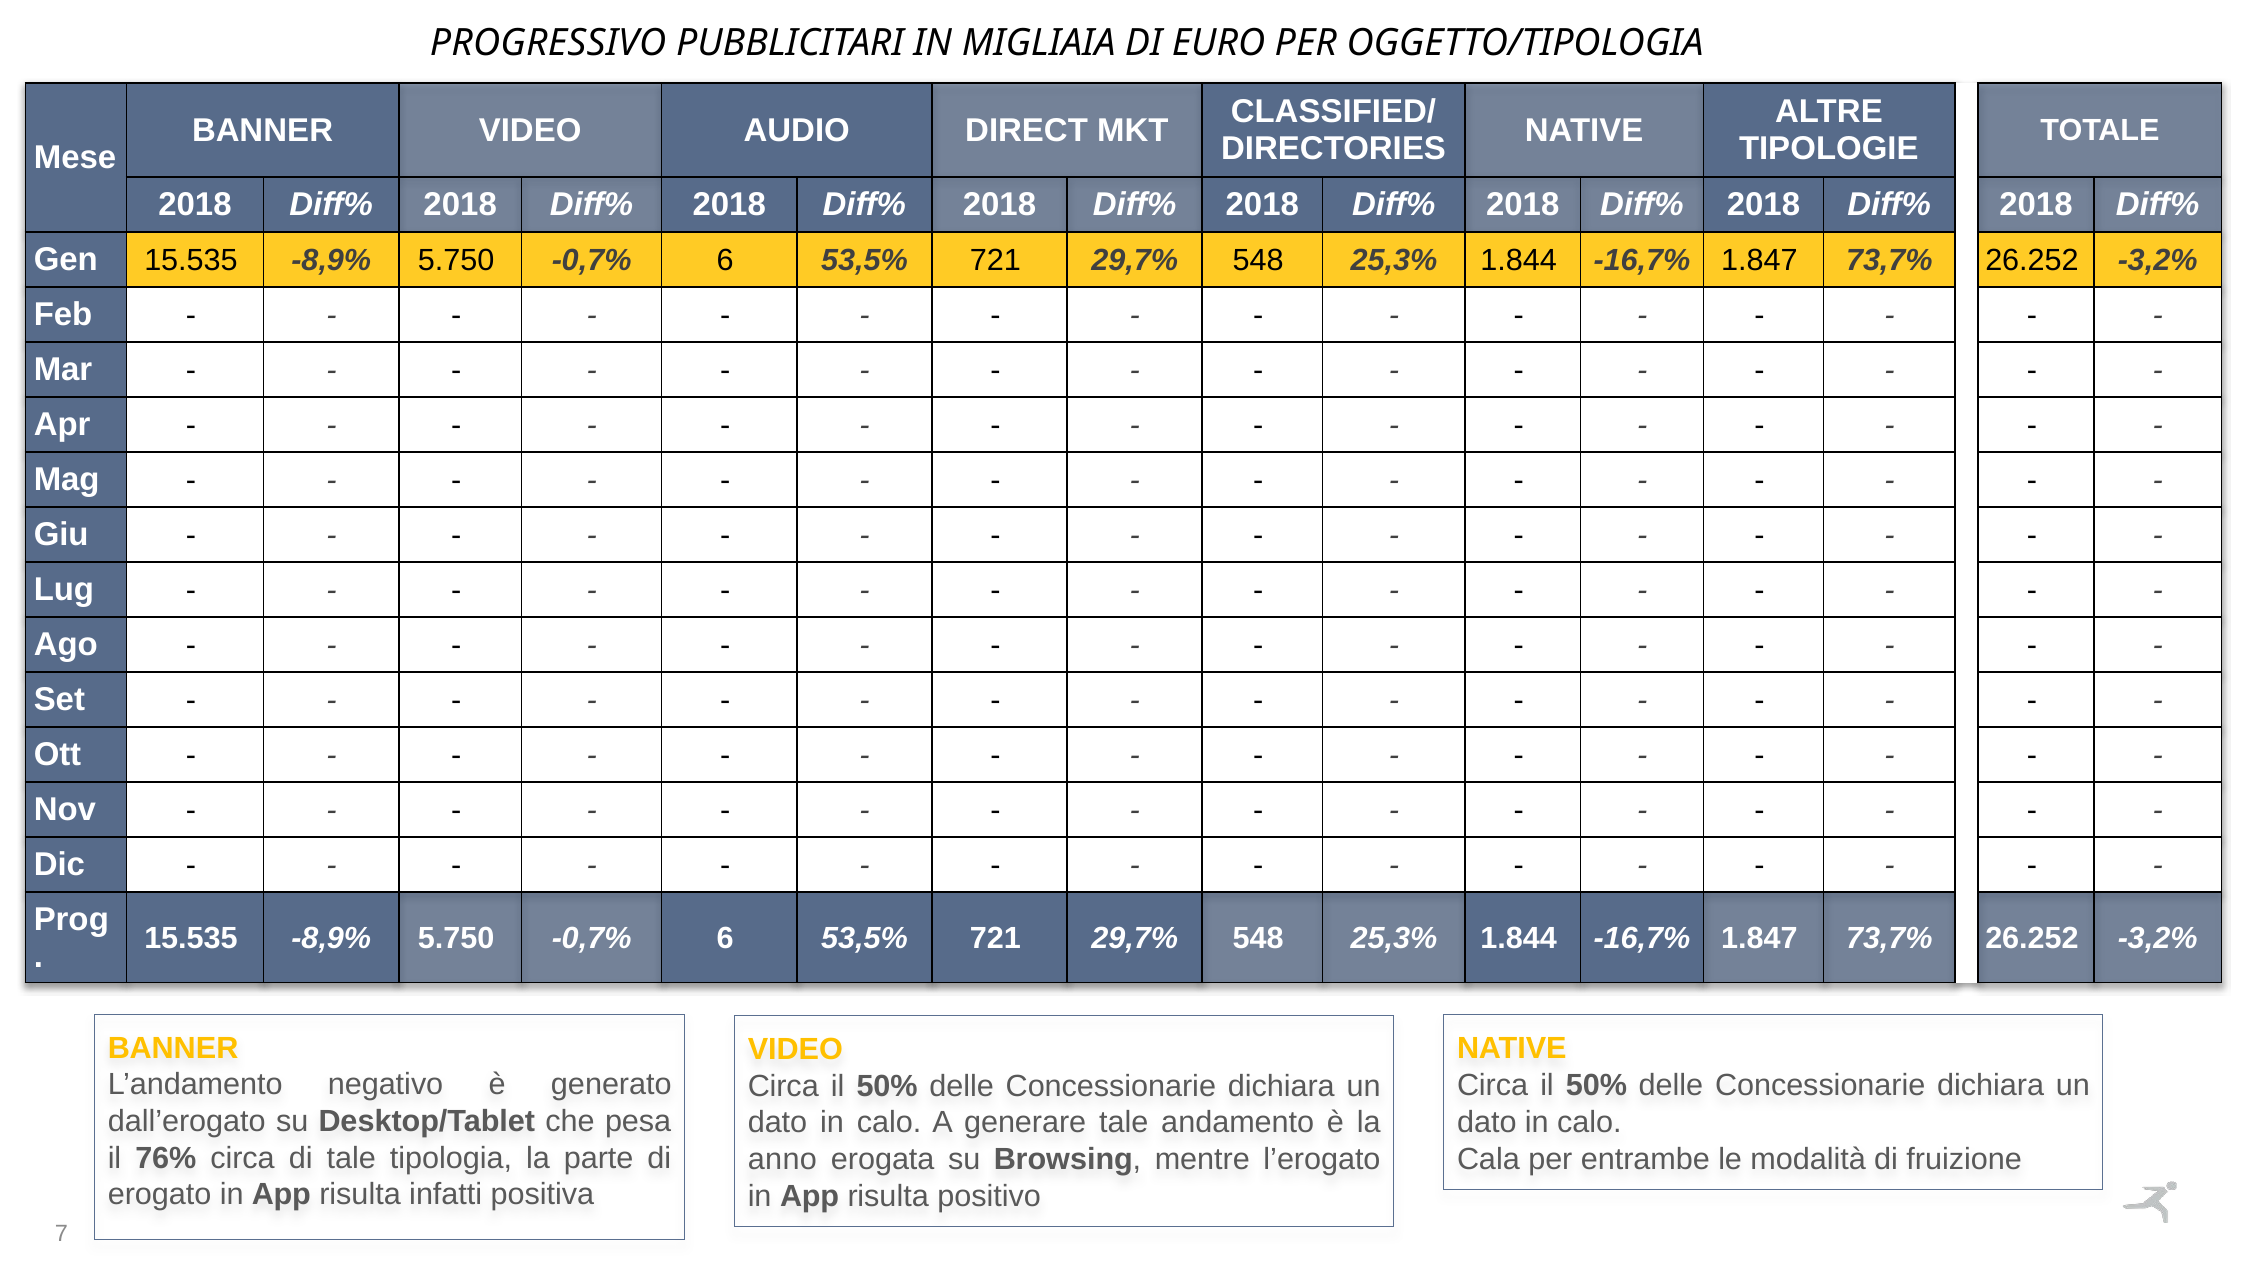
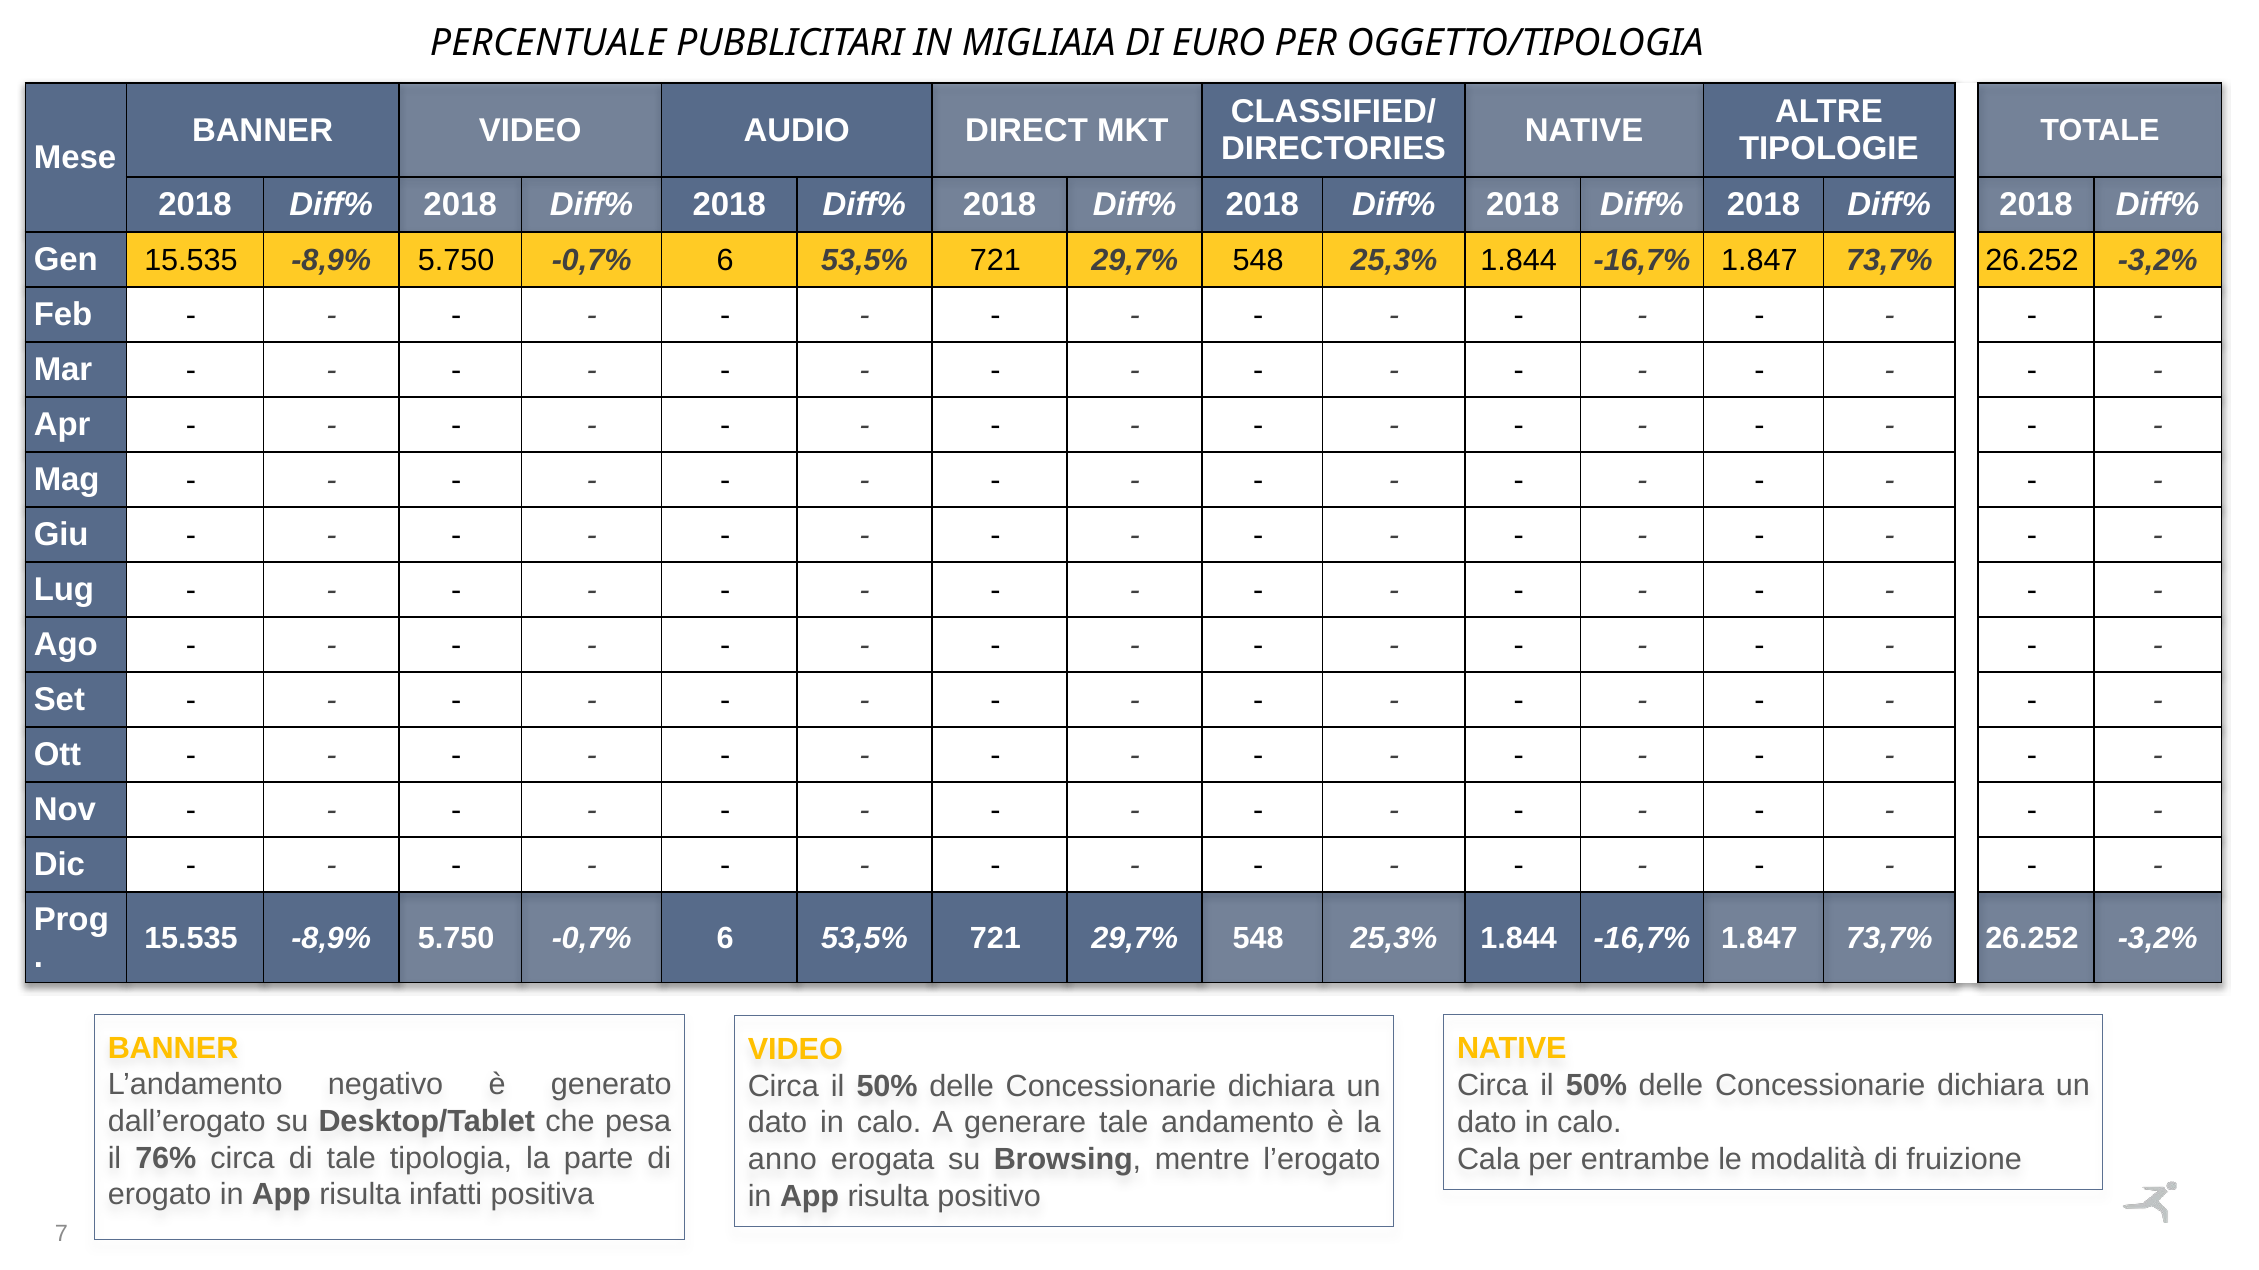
PROGRESSIVO: PROGRESSIVO -> PERCENTUALE (548, 43)
